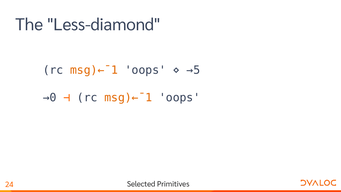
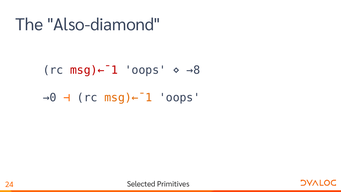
Less-diamond: Less-diamond -> Also-diamond (104, 25)
msg)←¯1 colour: orange -> red (94, 70)
→5: →5 -> →8 (193, 70)
